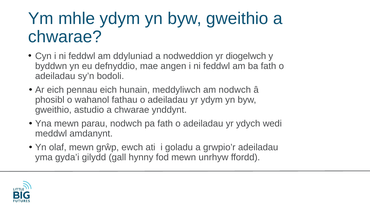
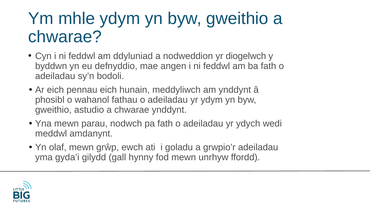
am nodwch: nodwch -> ynddynt (235, 90)
